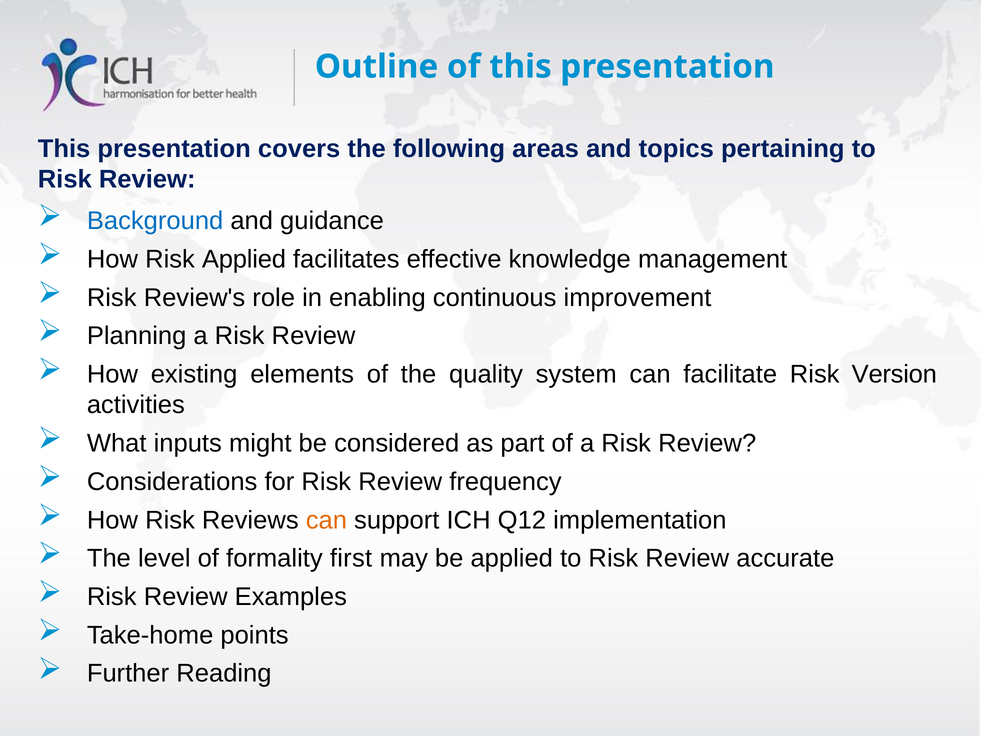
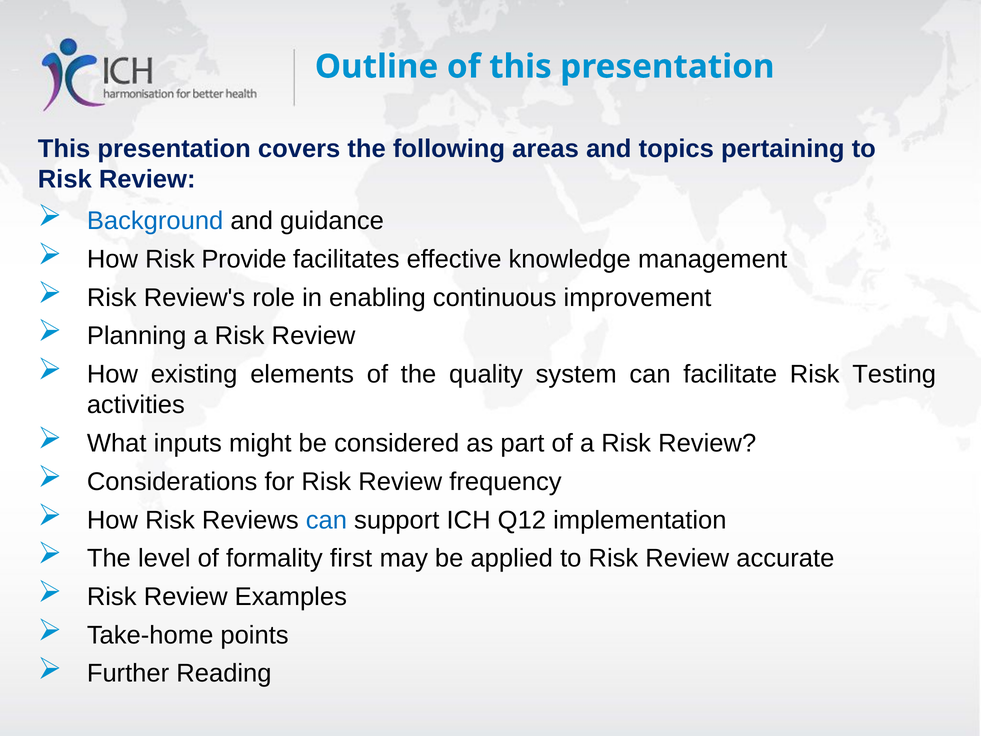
Risk Applied: Applied -> Provide (244, 259)
Version: Version -> Testing (894, 374)
can colour: orange -> blue (326, 520)
